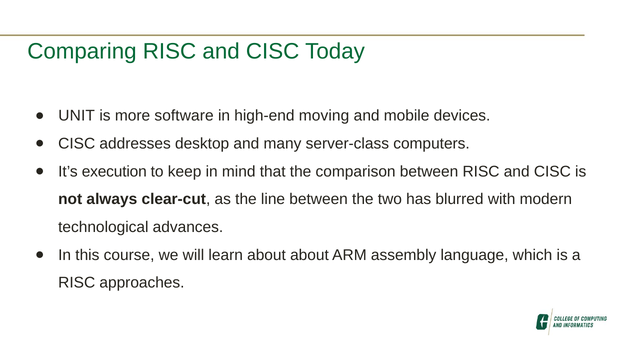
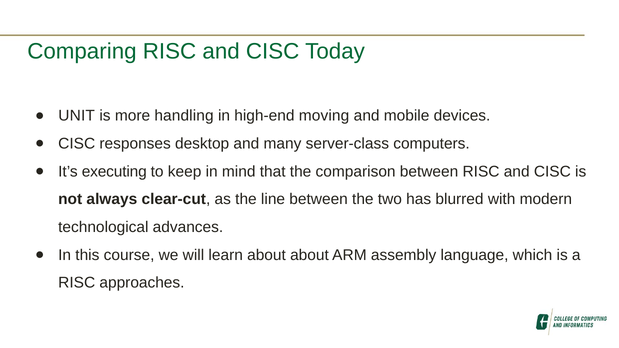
software: software -> handling (184, 116)
addresses: addresses -> responses (135, 144)
execution: execution -> executing (114, 172)
